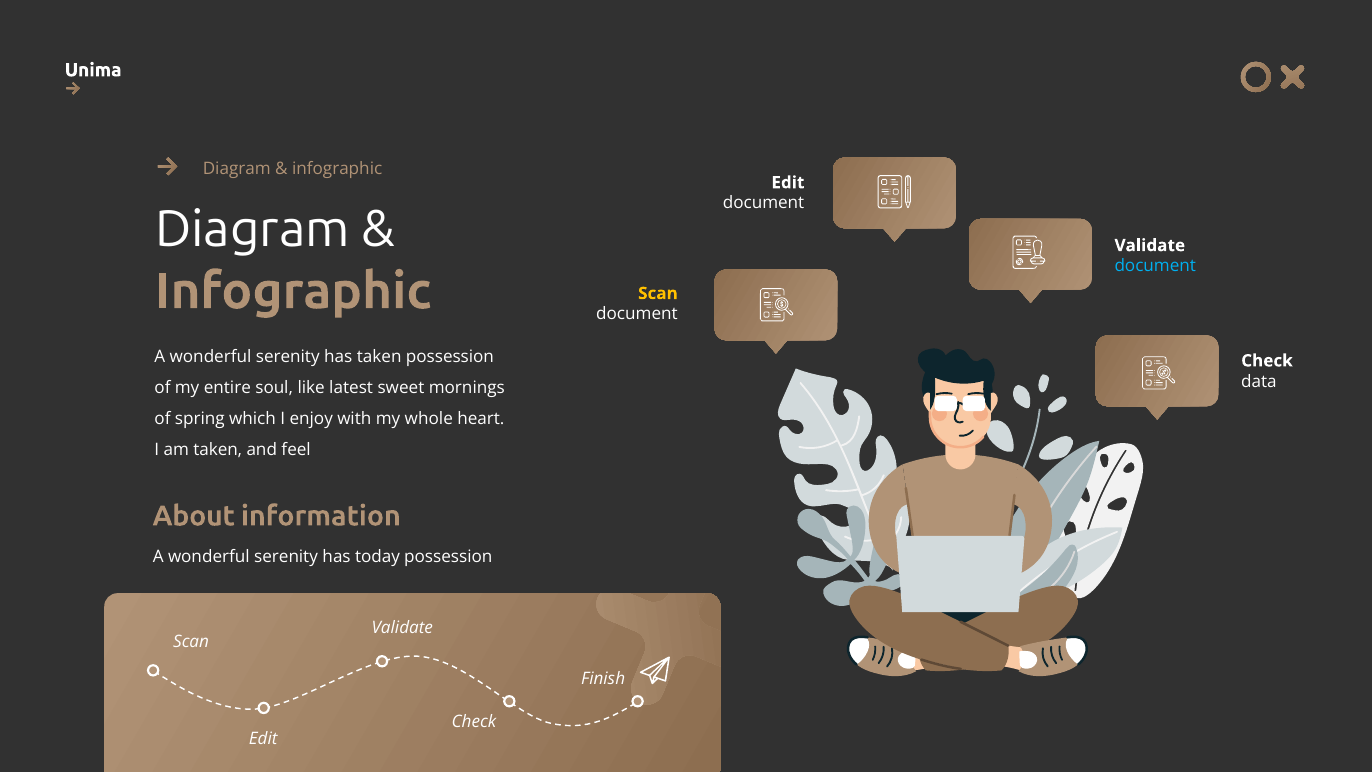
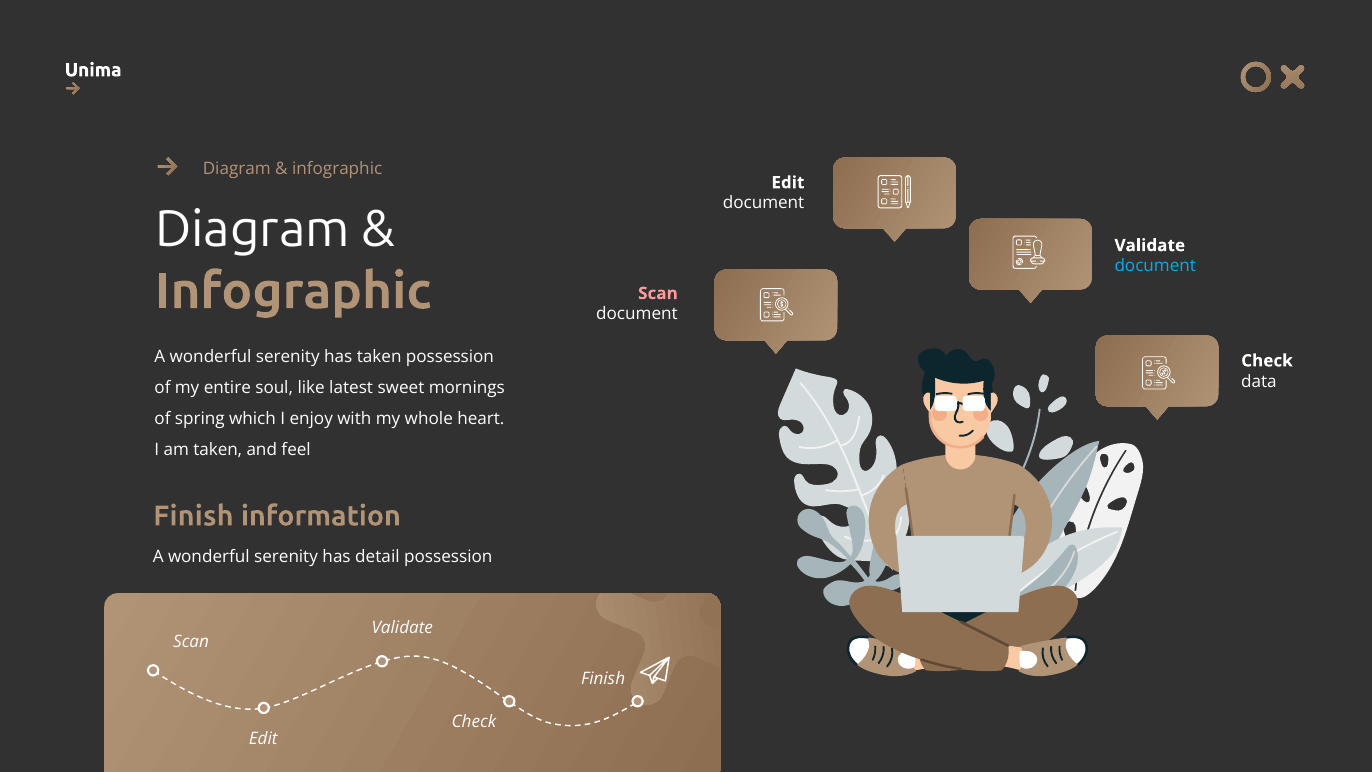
Scan colour: yellow -> pink (658, 293)
About: About -> Finish (193, 516)
today: today -> detail (377, 557)
